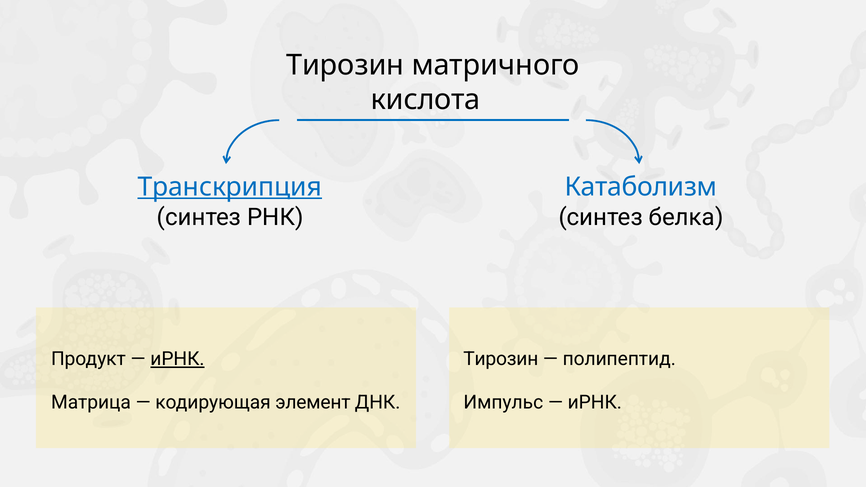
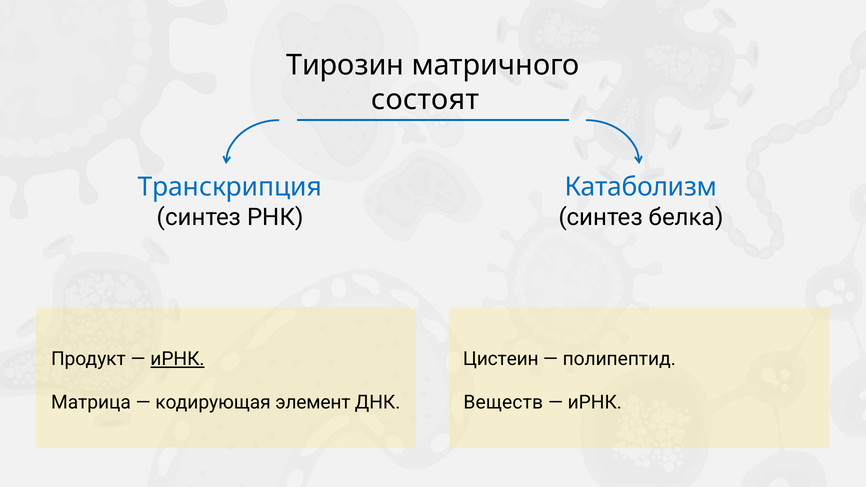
кислота: кислота -> состоят (425, 100)
Транскрипция underline: present -> none (230, 187)
Тирозин: Тирозин -> Цистеин (501, 359)
Импульс: Импульс -> Веществ (503, 402)
